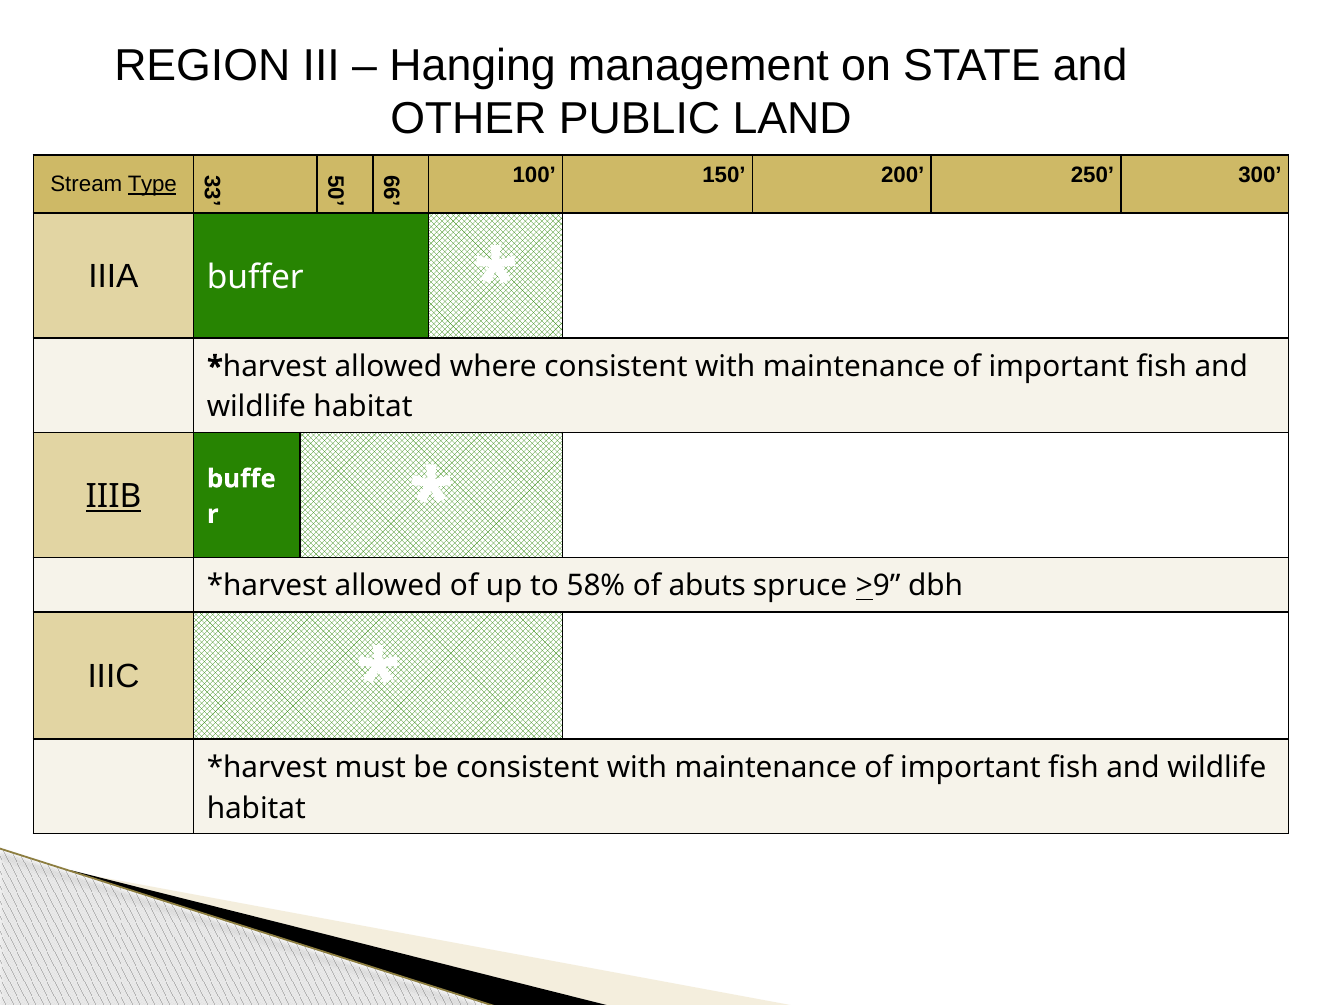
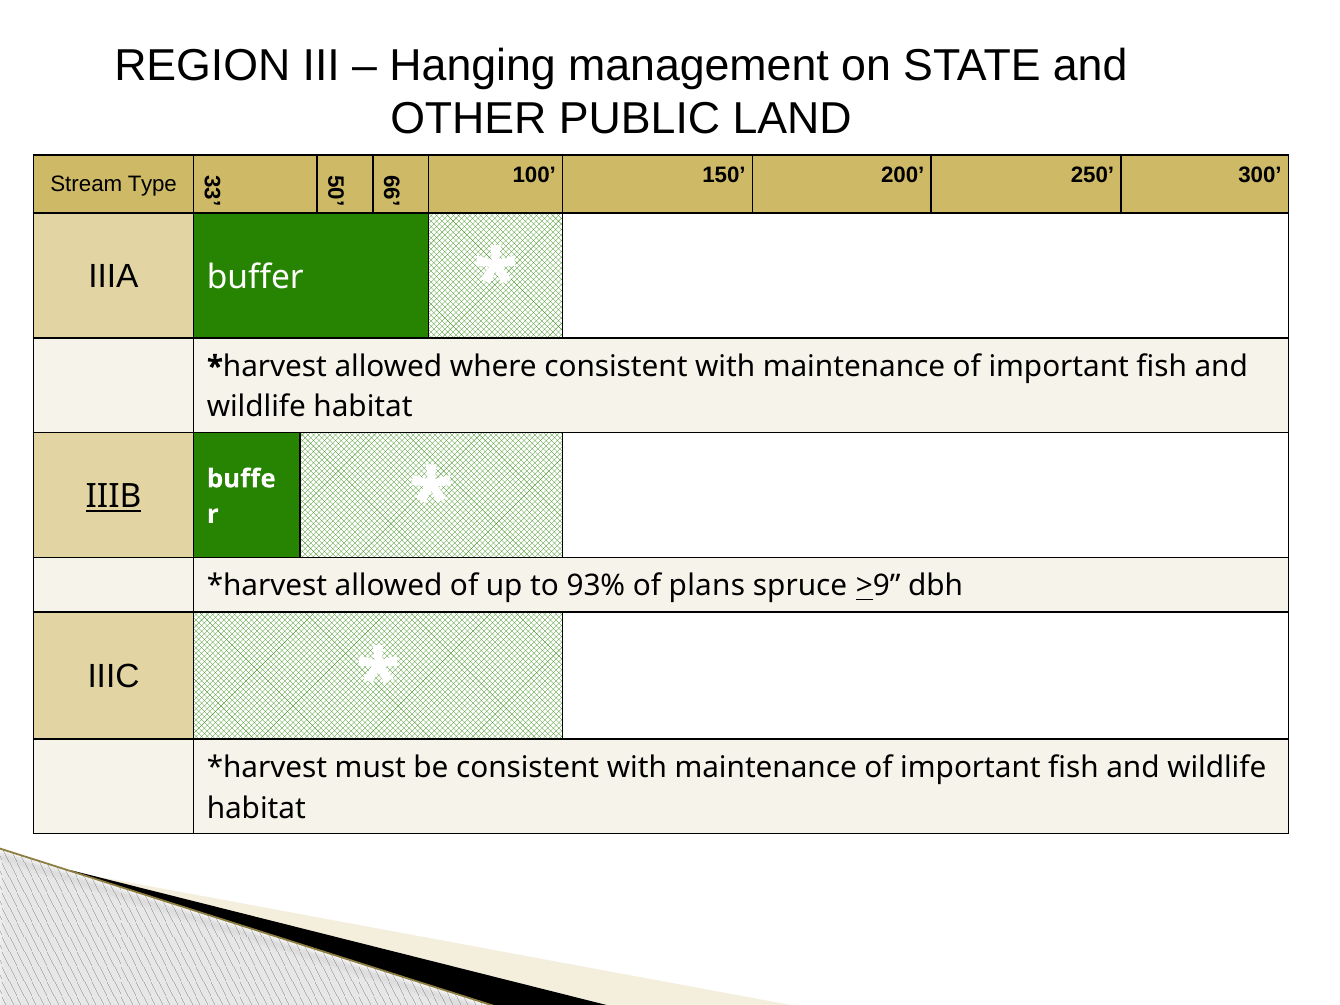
Type underline: present -> none (152, 184)
58%: 58% -> 93% (596, 586)
abuts: abuts -> plans (707, 586)
